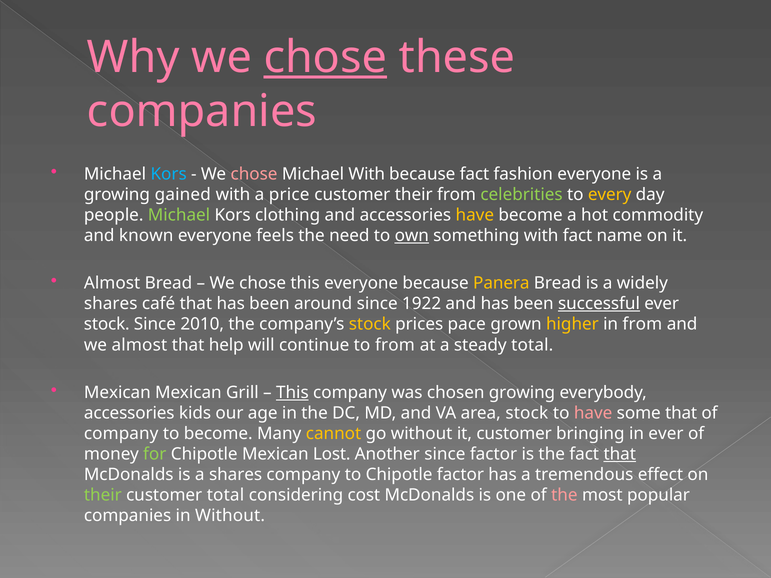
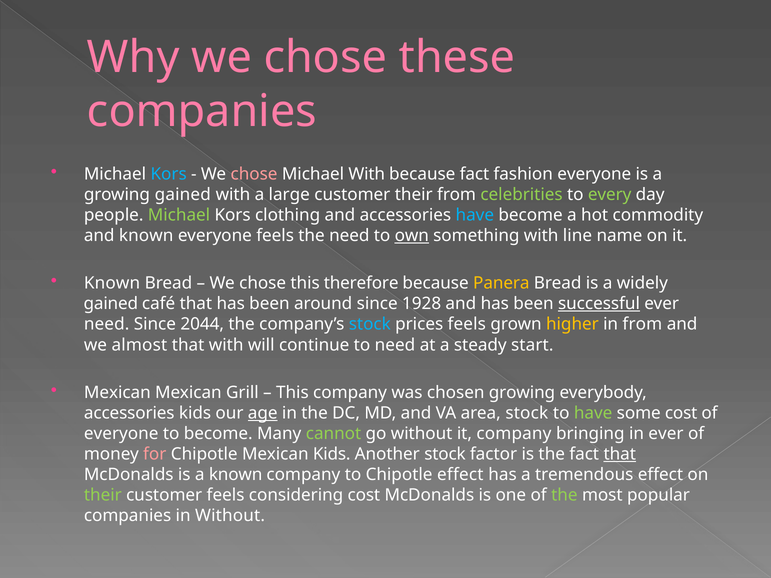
chose underline: present -> none (325, 58)
price: price -> large (289, 195)
every colour: yellow -> light green (610, 195)
have colour: yellow -> light blue (475, 215)
with fact: fact -> line (577, 236)
Almost: Almost -> Known (112, 283)
this everyone: everyone -> therefore (361, 283)
shares: shares -> gained (111, 304)
1922: 1922 -> 1928 (422, 304)
stock: stock -> need (107, 324)
2010: 2010 -> 2044 (202, 324)
stock colour: yellow -> light blue (370, 324)
prices pace: pace -> feels (467, 324)
that help: help -> with (226, 345)
to from: from -> need (395, 345)
steady total: total -> start (532, 345)
This underline: present -> none (292, 393)
age underline: none -> present (263, 413)
have colour: pink -> light green (593, 413)
some that: that -> cost (681, 413)
company: company -> everyone (121, 434)
cannot colour: yellow -> light green (334, 434)
it customer: customer -> company (514, 434)
for colour: light green -> pink (155, 454)
Mexican Lost: Lost -> Kids (332, 454)
Another since: since -> stock (445, 454)
a shares: shares -> known (236, 475)
Chipotle factor: factor -> effect (460, 475)
customer total: total -> feels (226, 496)
the colour: pink -> light green (564, 496)
